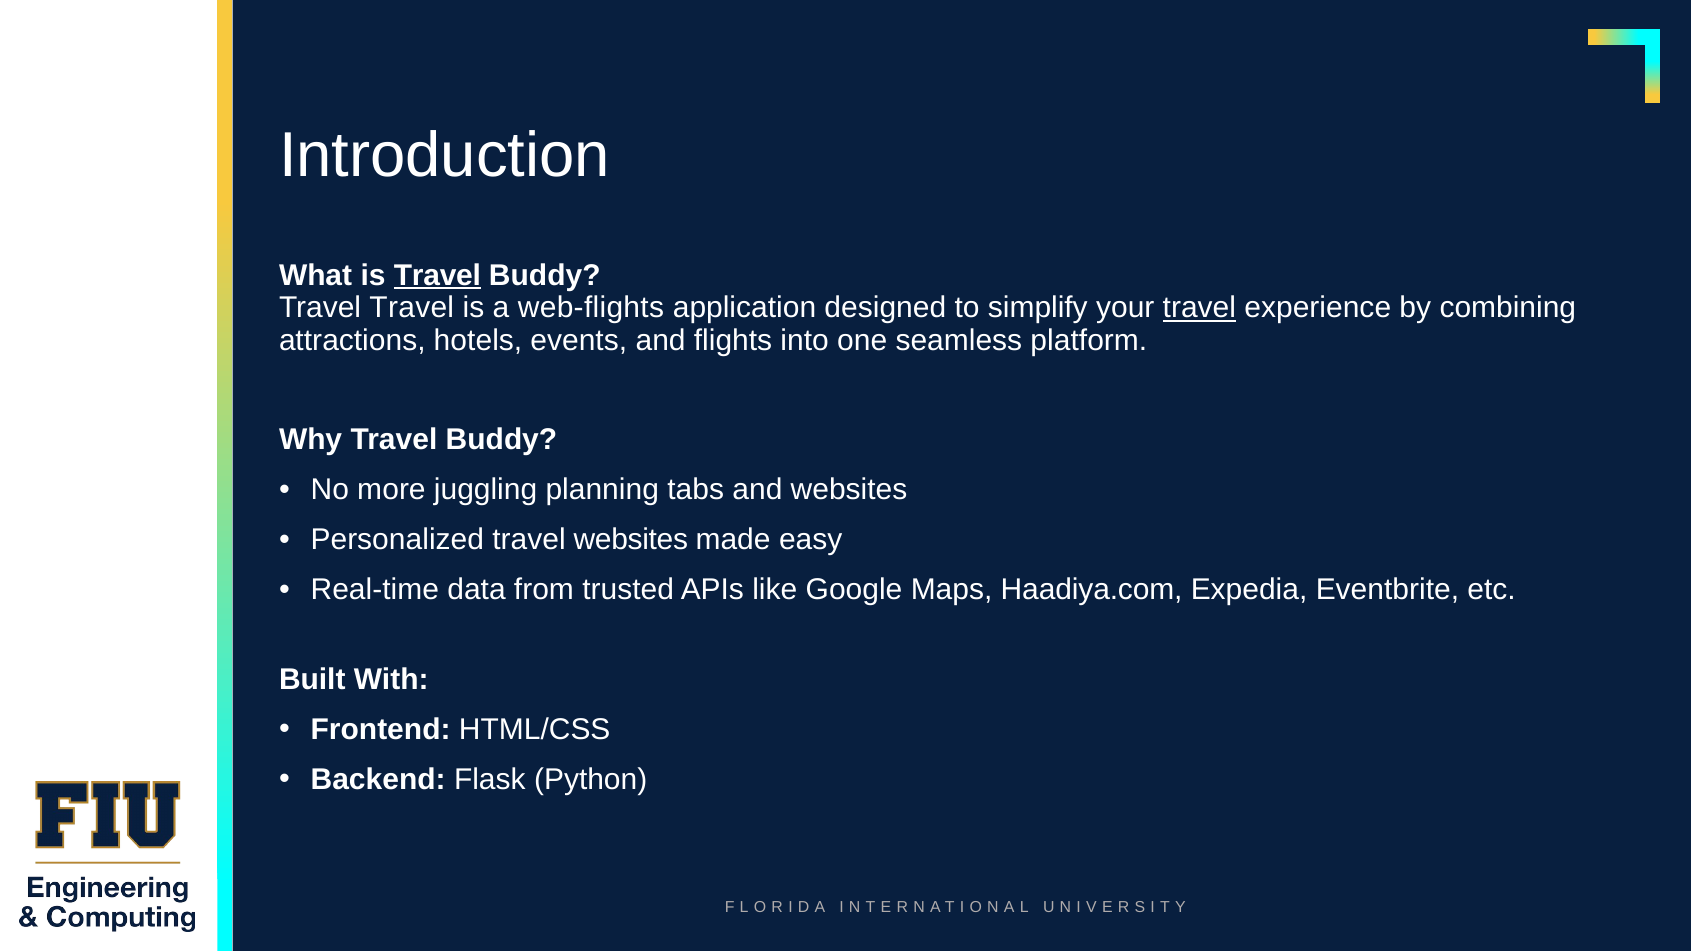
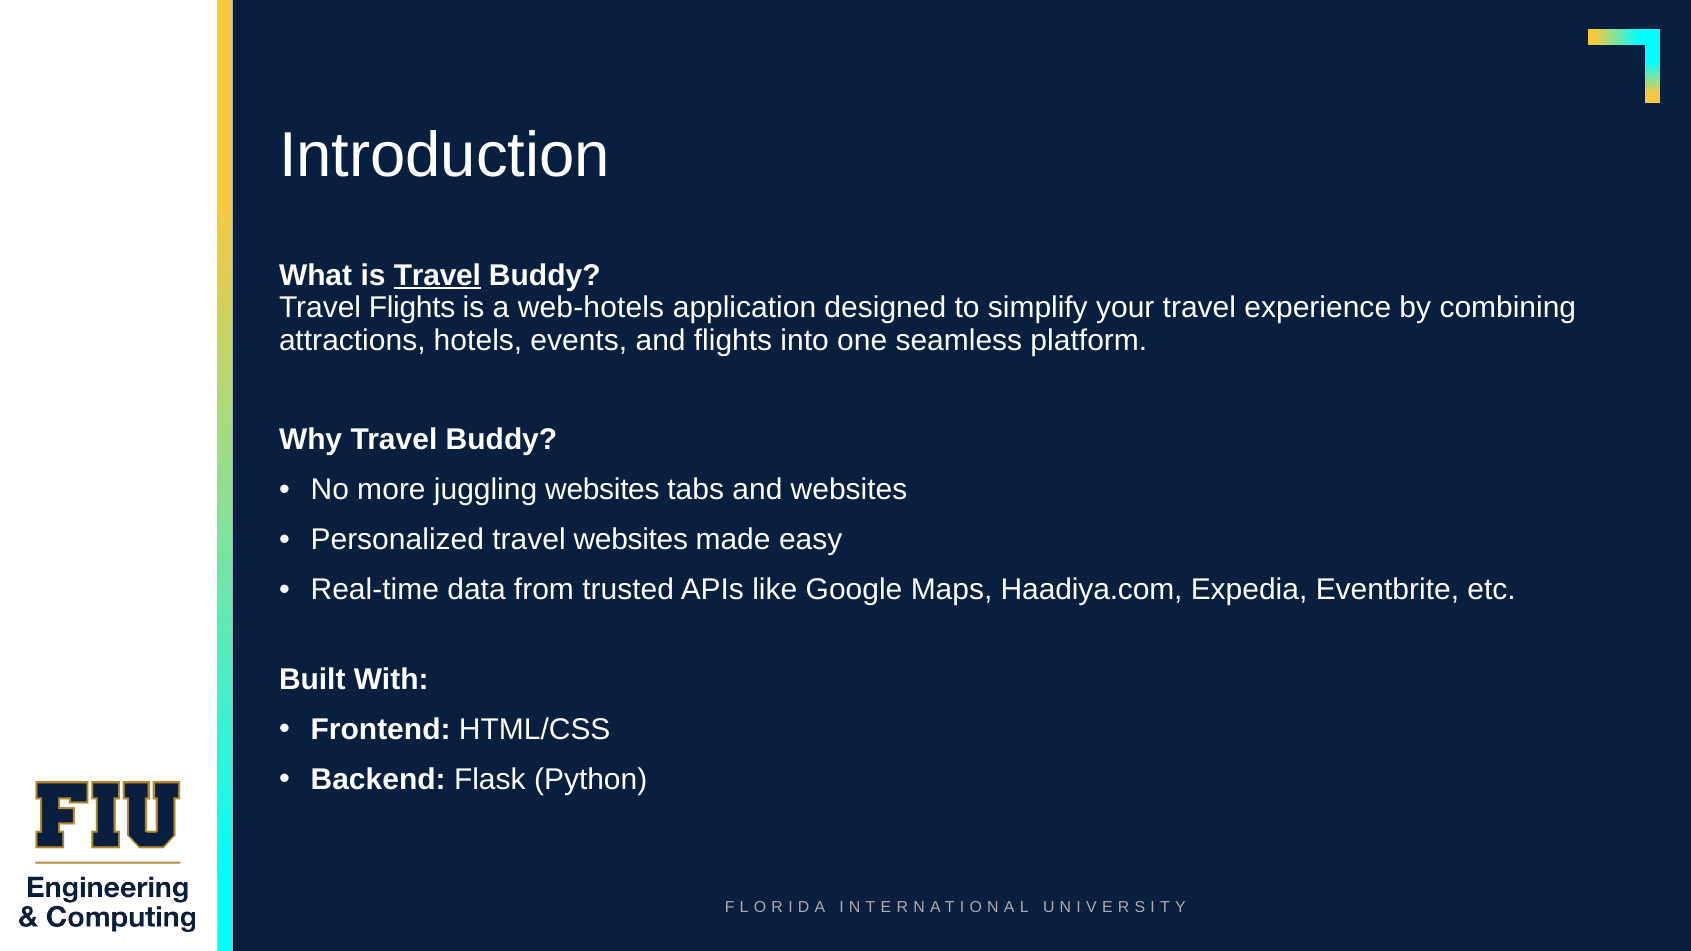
Travel Travel: Travel -> Flights (412, 308)
web-flights: web-flights -> web-hotels (591, 308)
travel underline: present -> none (1199, 308)
juggling planning: planning -> websites (602, 490)
